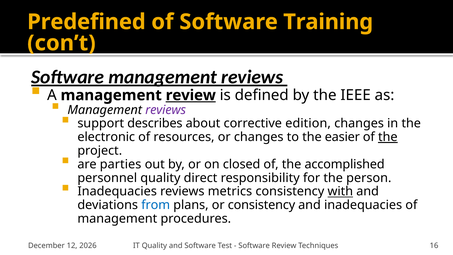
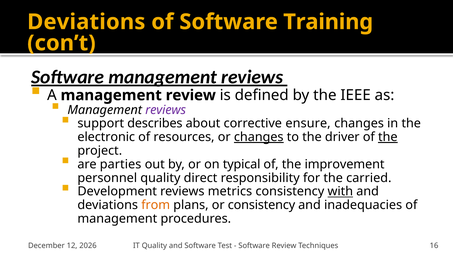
Predefined: Predefined -> Deviations (86, 22)
review underline: present -> none (191, 95)
edition: edition -> ensure (308, 123)
changes underline: none -> present (259, 137)
easier: easier -> driver (342, 137)
closed: closed -> typical (242, 164)
accomplished: accomplished -> improvement (345, 164)
person: person -> carried (369, 178)
Inadequacies: Inadequacies -> Development (117, 191)
from colour: blue -> orange (156, 205)
